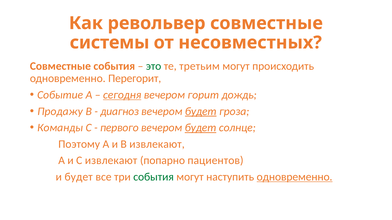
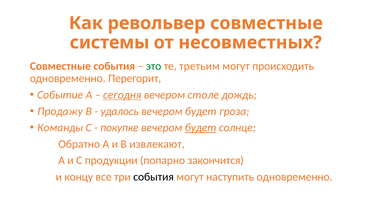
горит: горит -> столе (203, 95)
диагноз: диагноз -> удалось (120, 111)
будет underline: present -> none (201, 111)
первого: первого -> покупке (119, 128)
Поэтому: Поэтому -> Обратно (79, 144)
С извлекают: извлекают -> продукции (111, 161)
пациентов: пациентов -> закончится (216, 161)
и будет: будет -> концу (79, 177)
события colour: green -> black (154, 177)
одновременно underline: present -> none (295, 177)
